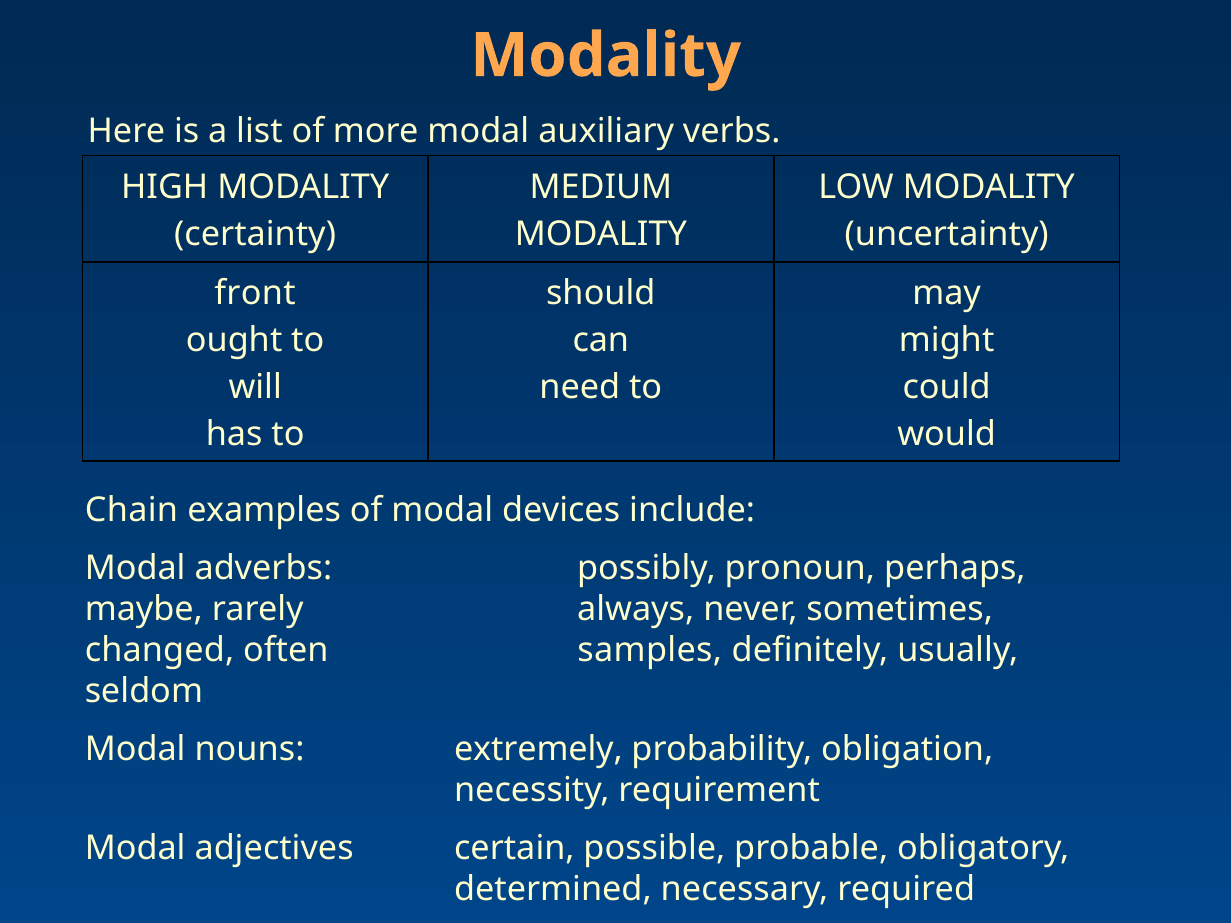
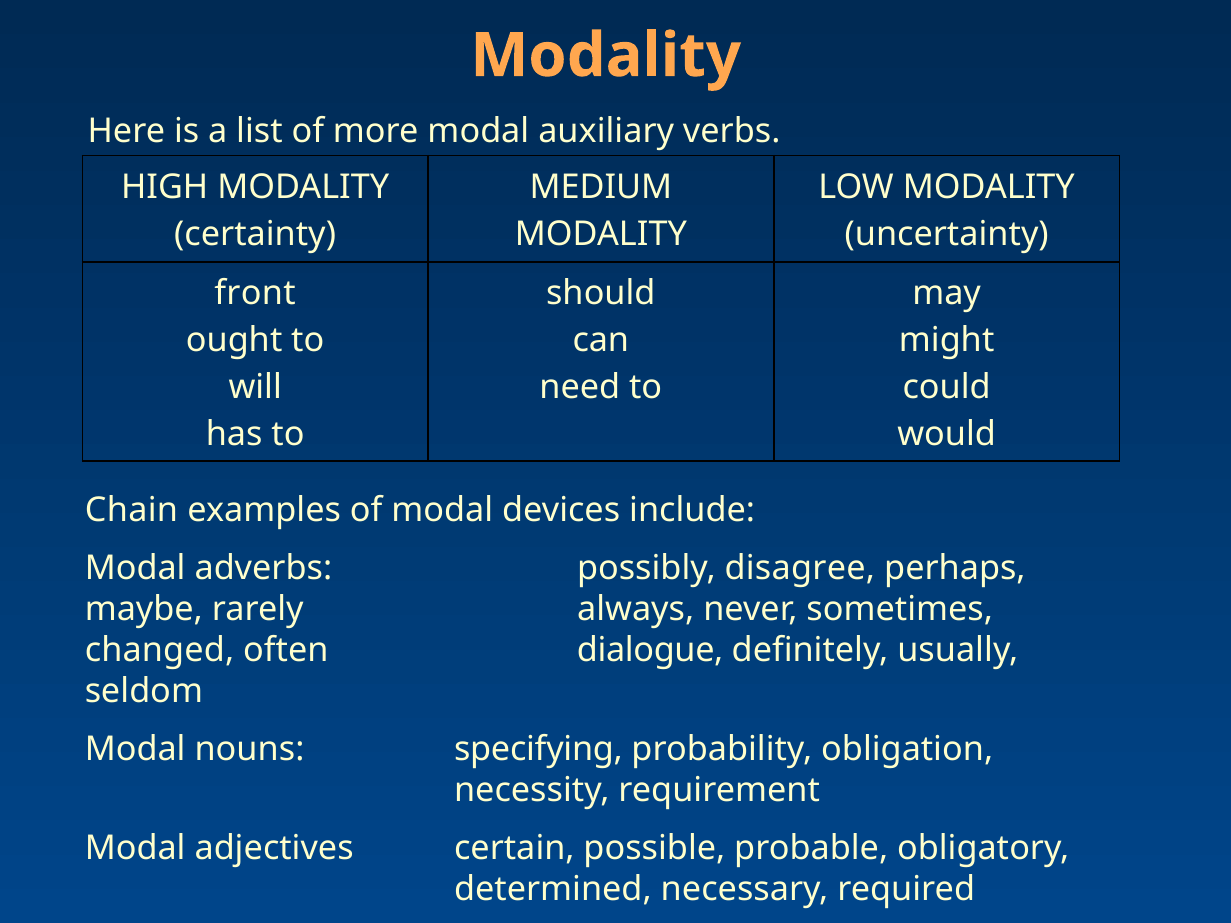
pronoun: pronoun -> disagree (800, 568)
samples: samples -> dialogue (650, 650)
extremely: extremely -> specifying (538, 749)
